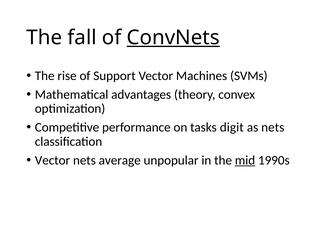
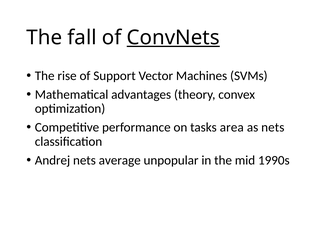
digit: digit -> area (232, 127)
Vector: Vector -> Andrej (52, 160)
mid underline: present -> none (245, 160)
